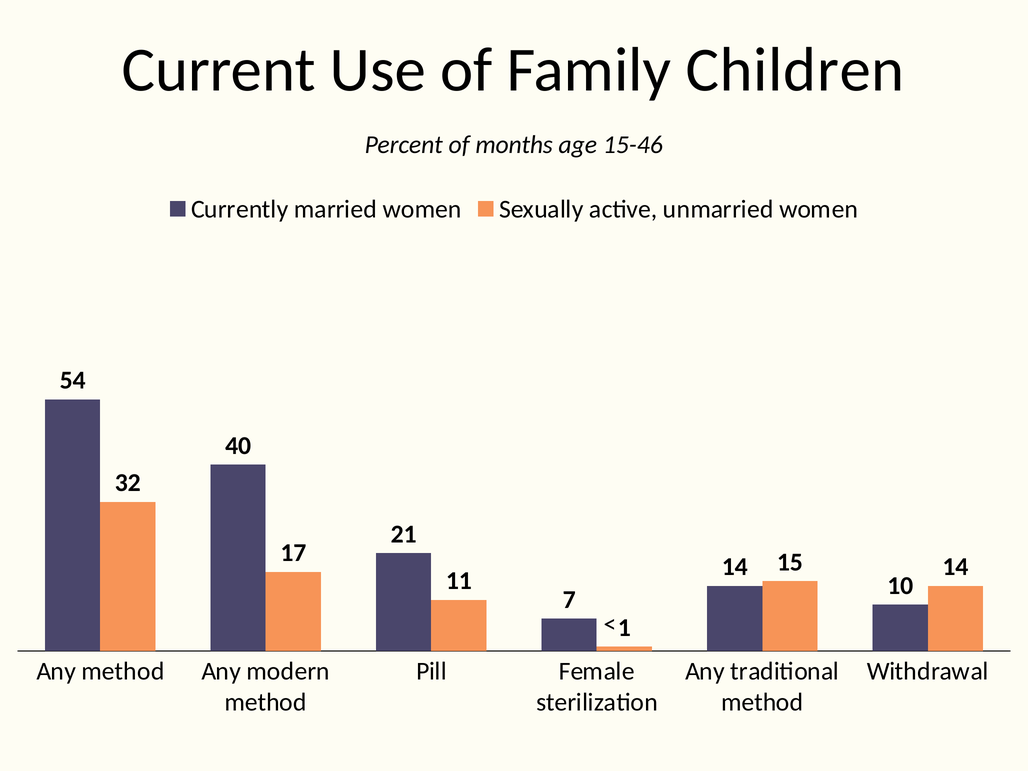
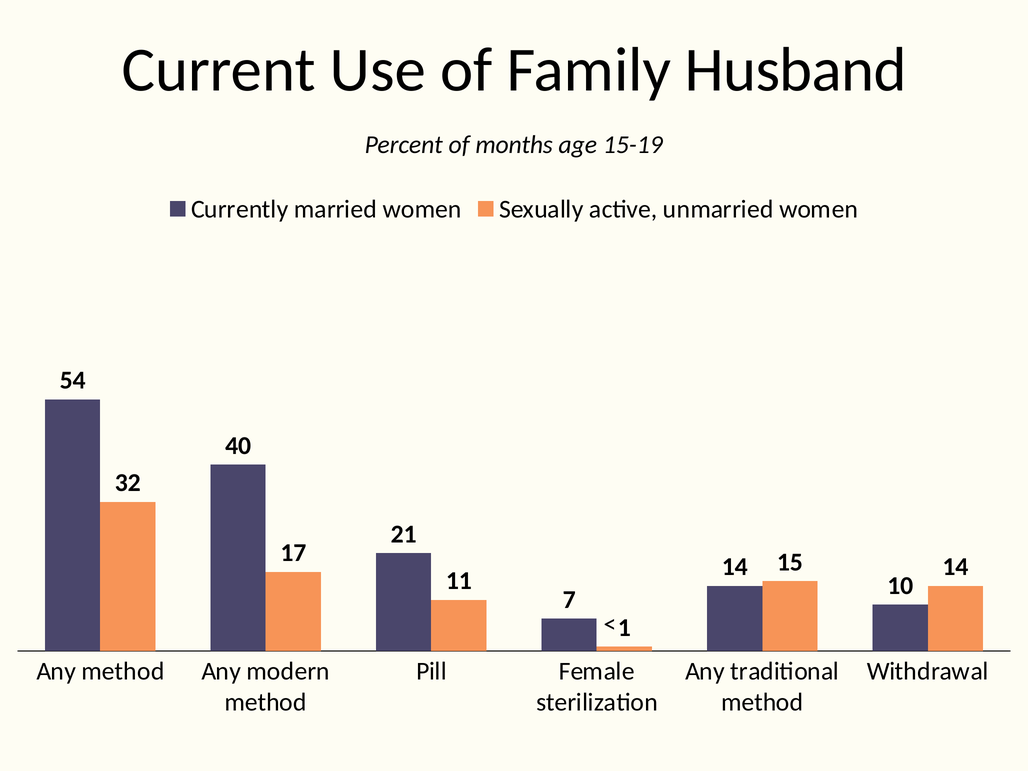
Children: Children -> Husband (796, 70)
15-46: 15-46 -> 15-19 (633, 145)
